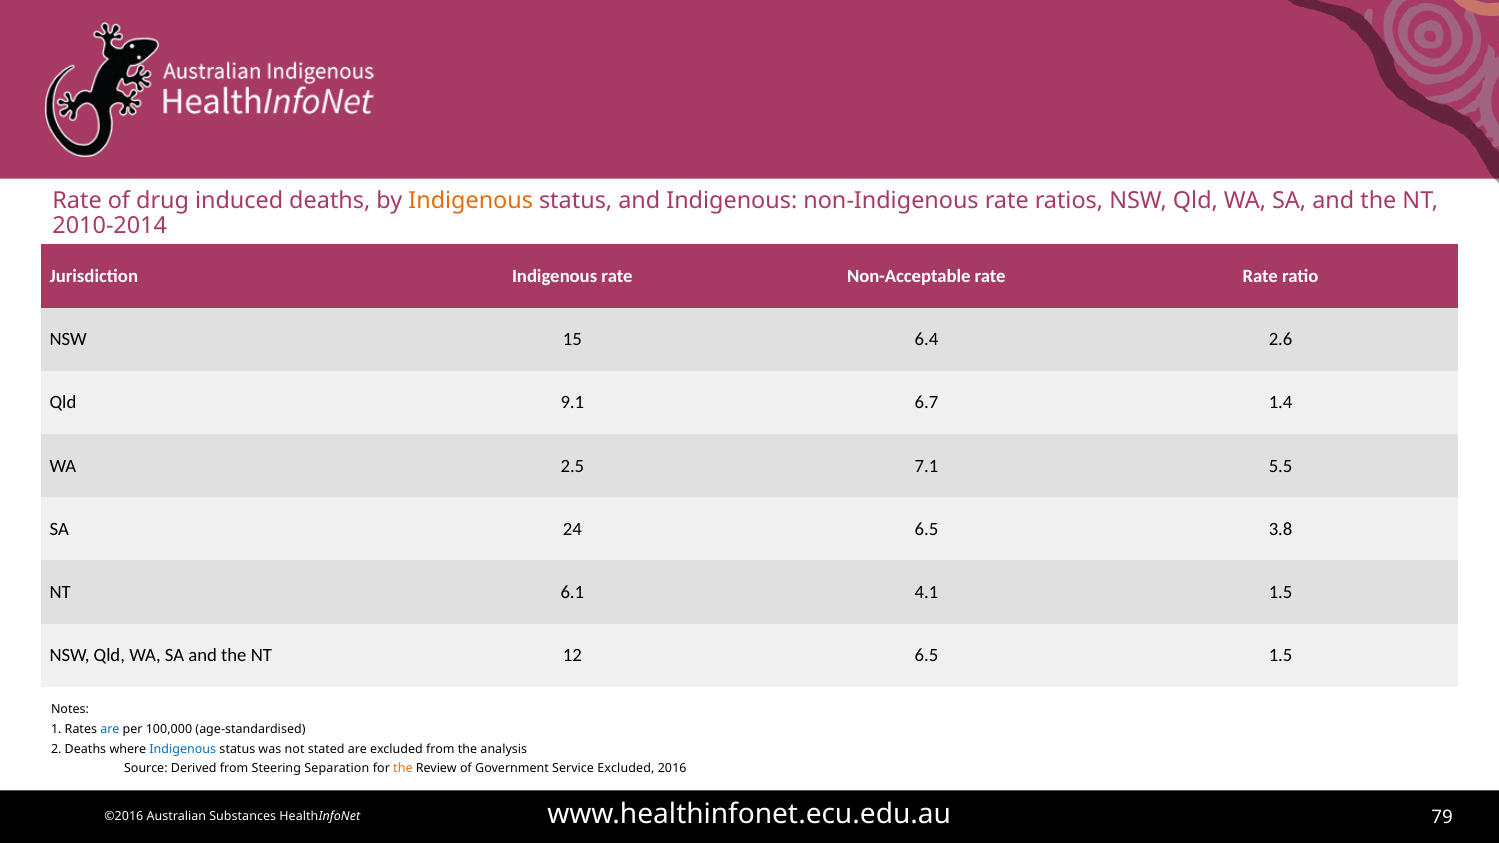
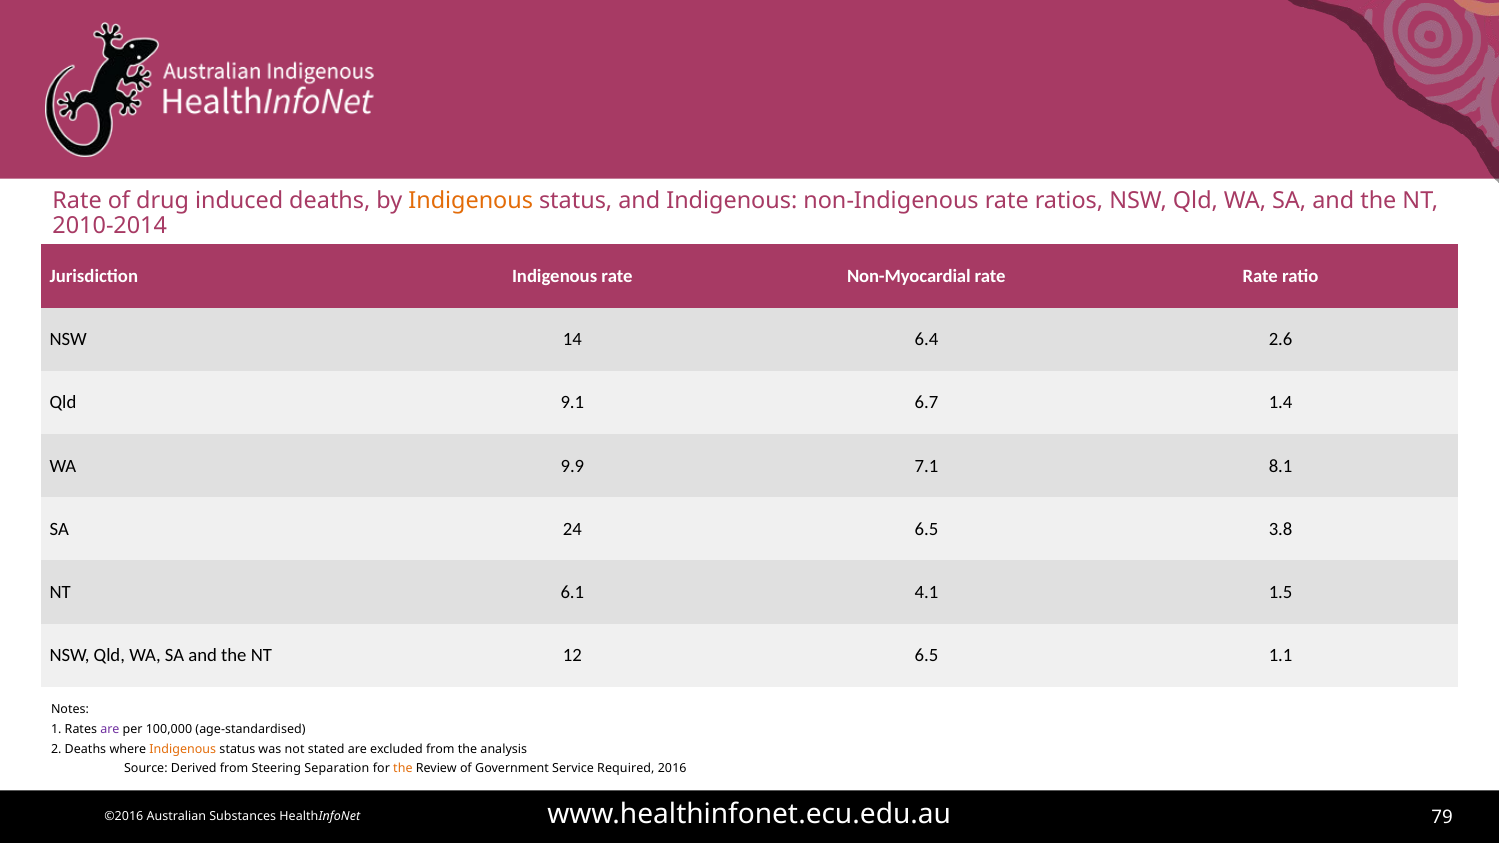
Non-Acceptable: Non-Acceptable -> Non-Myocardial (909, 276)
15: 15 -> 14 (572, 340)
2.5: 2.5 -> 9.9 (572, 466)
5.5: 5.5 -> 8.1 (1281, 466)
6.5 1.5: 1.5 -> 1.1 (1281, 656)
are colour: blue -> purple (110, 730)
Indigenous colour: blue -> orange (183, 749)
Service Excluded: Excluded -> Required (626, 769)
